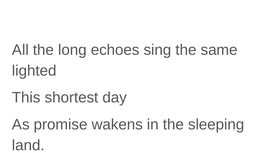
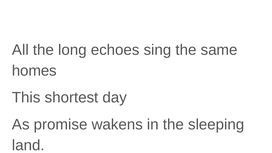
lighted: lighted -> homes (34, 71)
